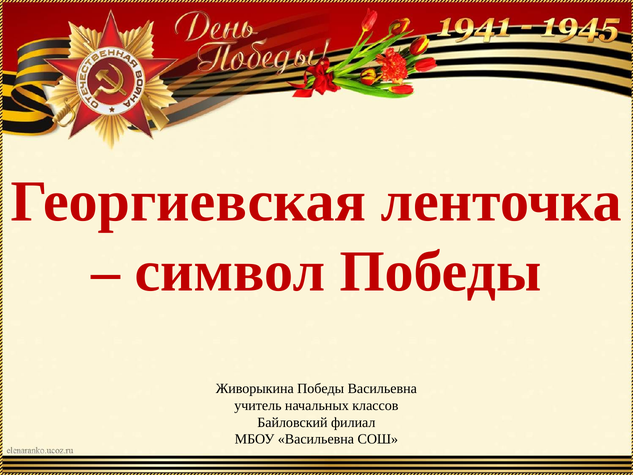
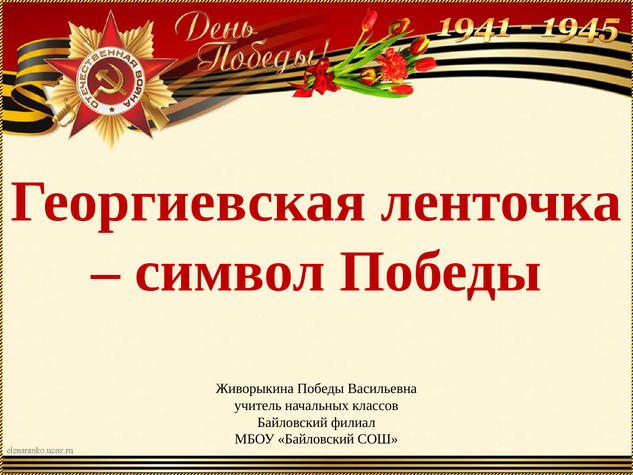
МБОУ Васильевна: Васильевна -> Байловский (316, 439)
